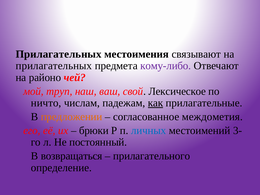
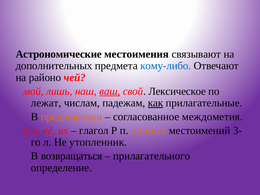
Прилагательных: Прилагательных -> Астрономические (59, 54)
прилагательных: прилагательных -> дополнительных (54, 66)
кому-либо colour: purple -> blue (166, 66)
труп: труп -> лишь (59, 91)
ваш underline: none -> present (110, 91)
ничто: ничто -> лежат (46, 103)
брюки: брюки -> глагол (94, 130)
личных colour: blue -> orange (149, 130)
постоянный: постоянный -> утопленник (98, 142)
